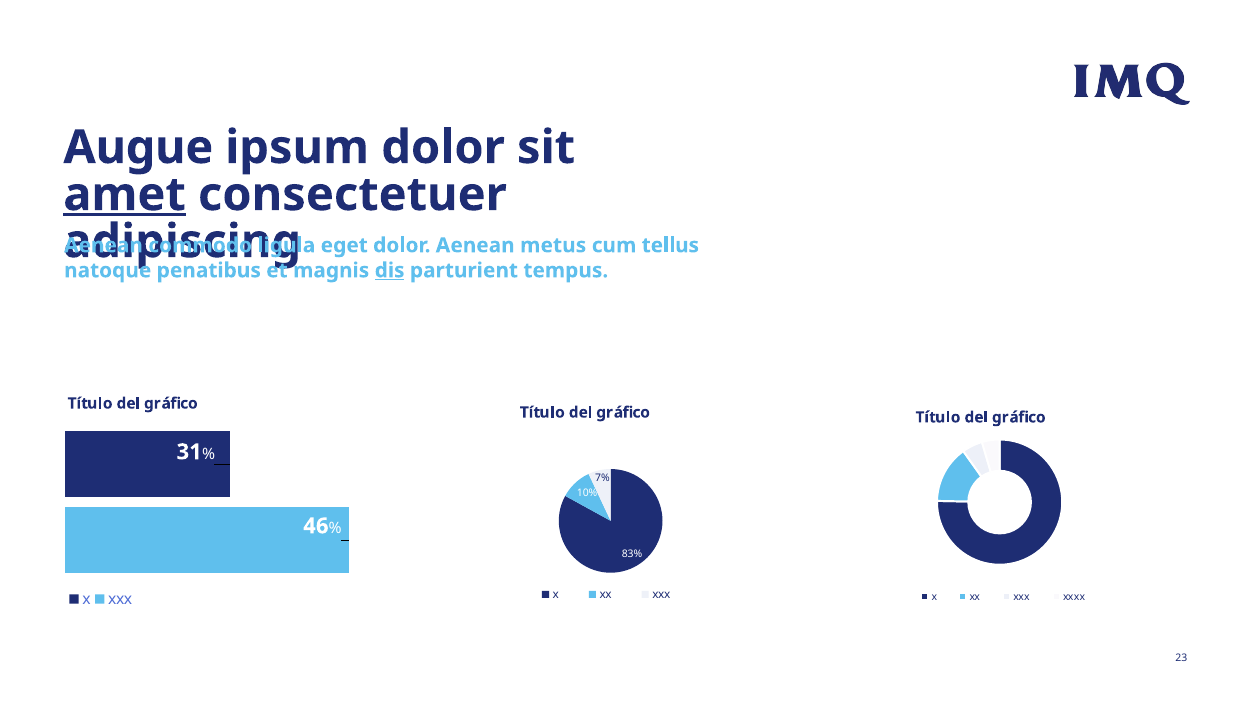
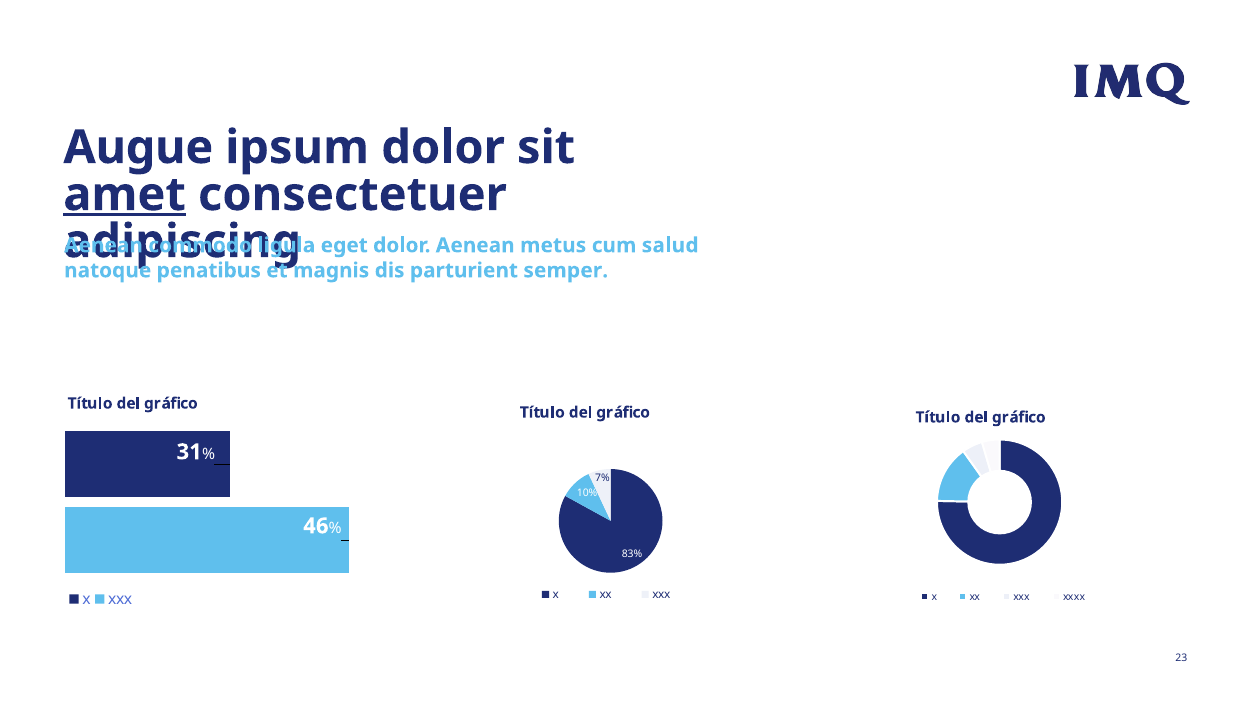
tellus: tellus -> salud (670, 245)
dis underline: present -> none (390, 270)
tempus: tempus -> semper (566, 270)
